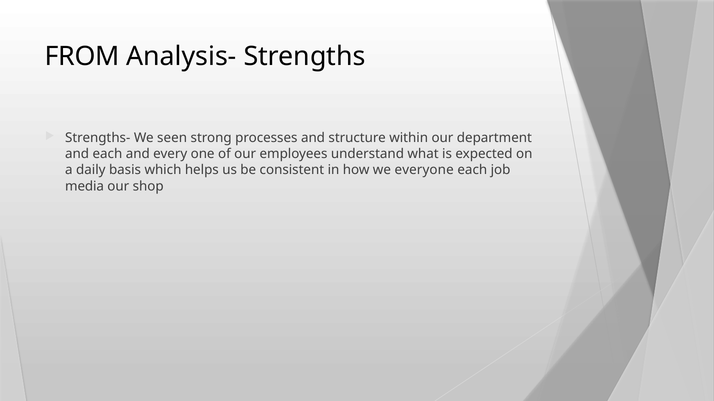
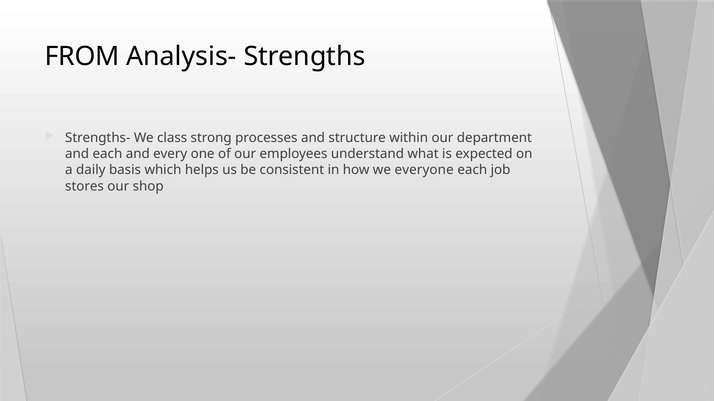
seen: seen -> class (172, 138)
media: media -> stores (84, 186)
